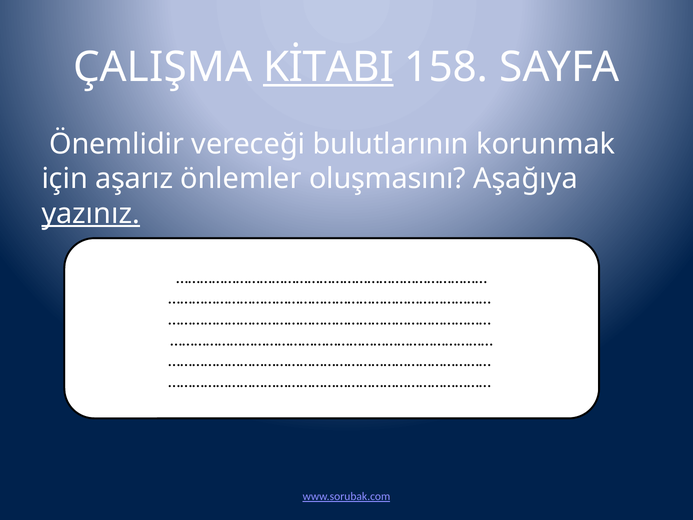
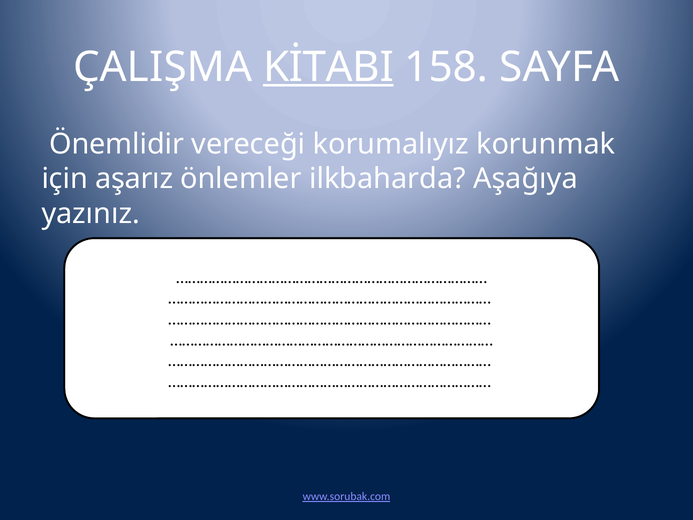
bulutlarının: bulutlarının -> korumalıyız (391, 144)
oluşmasını: oluşmasını -> ilkbaharda (387, 179)
yazınız underline: present -> none (91, 213)
